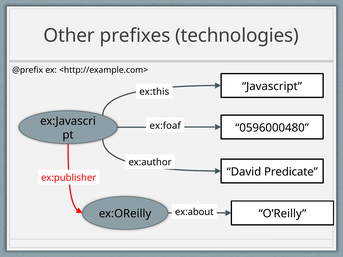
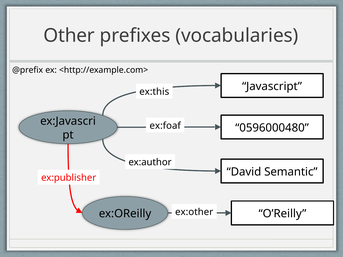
technologies: technologies -> vocabularies (237, 36)
Predicate: Predicate -> Semantic (291, 172)
ex:about: ex:about -> ex:other (194, 212)
